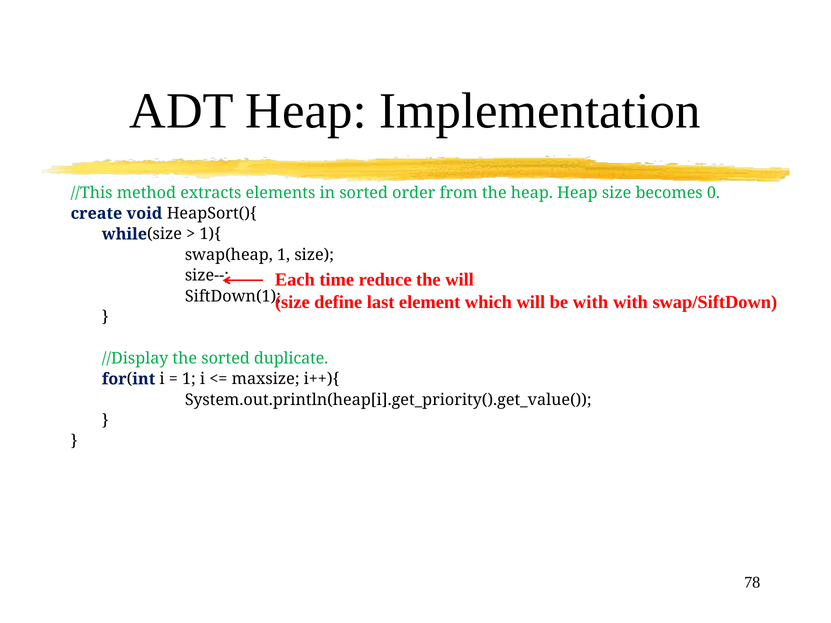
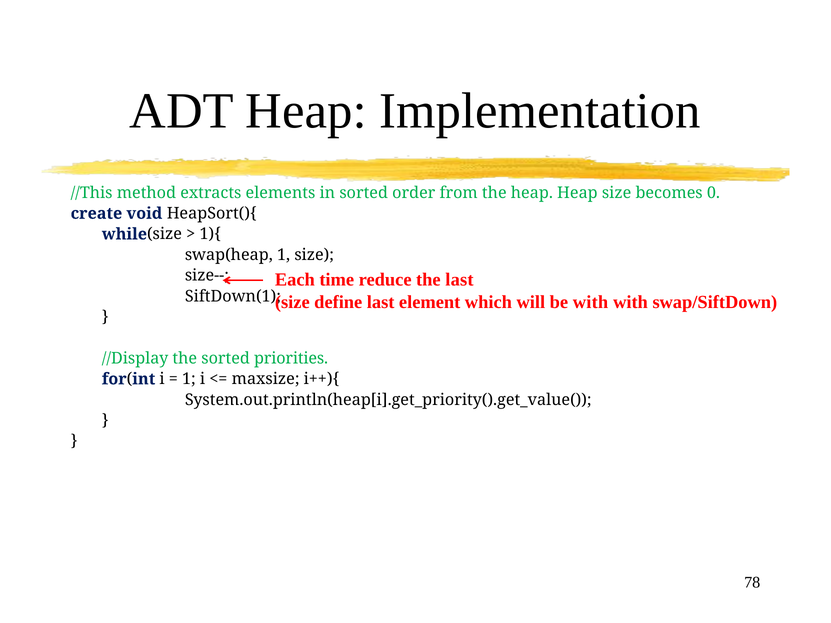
the will: will -> last (459, 280)
duplicate: duplicate -> priorities (291, 358)
